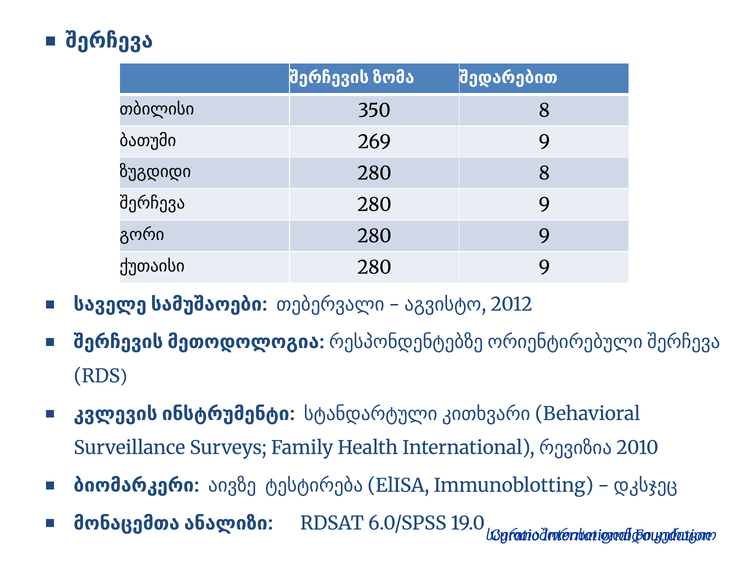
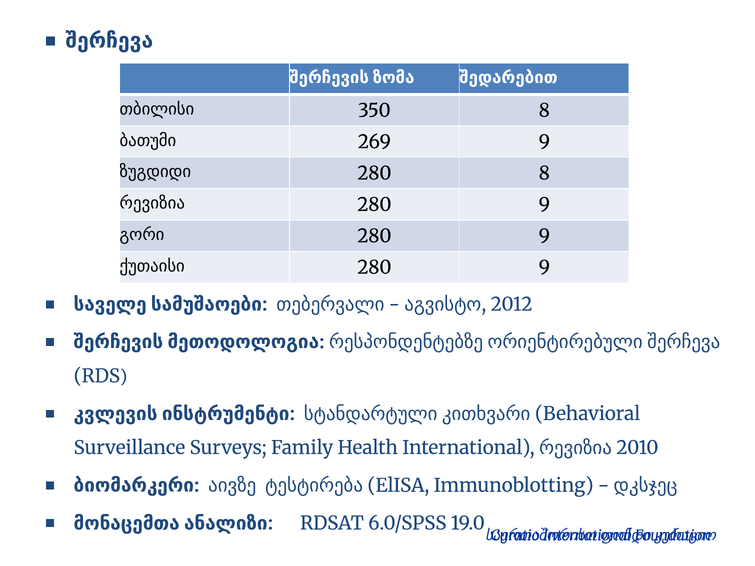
შერჩევა: შერჩევა -> რევიზია (152, 203)
